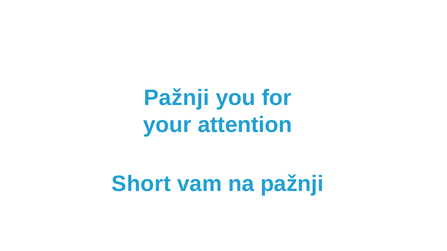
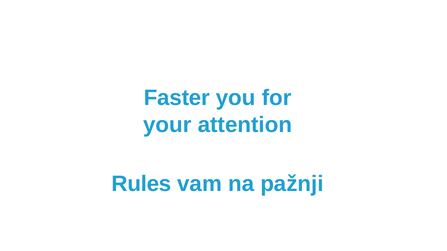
Pažnji: Pažnji -> Faster (177, 98)
Short: Short -> Rules (141, 184)
